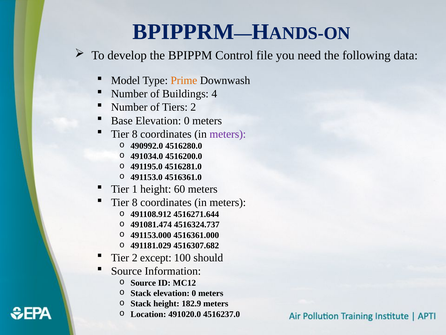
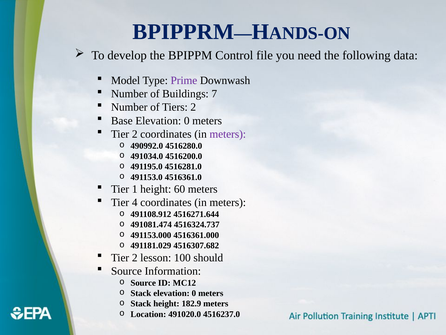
Prime colour: orange -> purple (184, 80)
4: 4 -> 7 (214, 94)
8: 8 -> 2 (135, 134)
8: 8 -> 4 (135, 202)
except: except -> lesson (156, 257)
